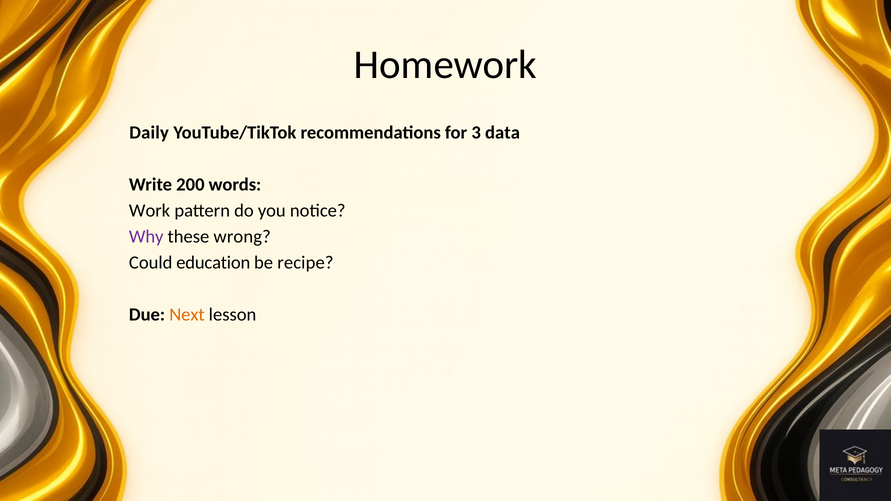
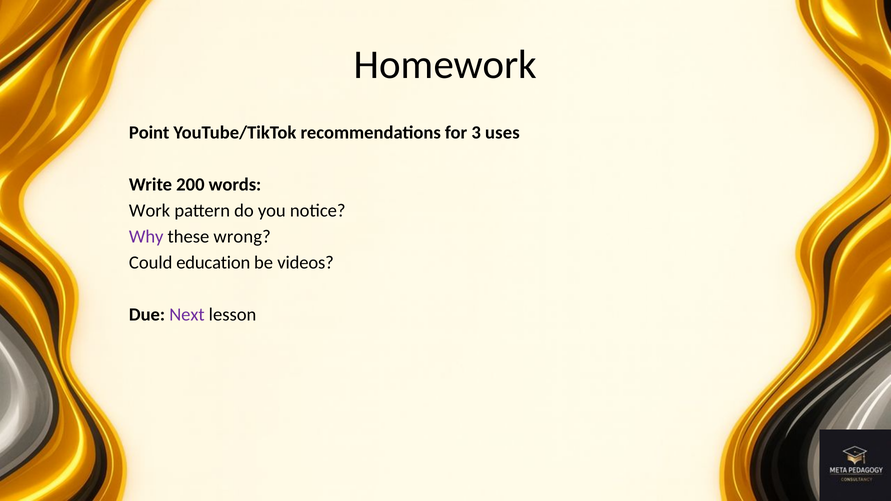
Daily: Daily -> Point (149, 133)
data: data -> uses (502, 133)
recipe: recipe -> videos (306, 263)
Next colour: orange -> purple (187, 315)
